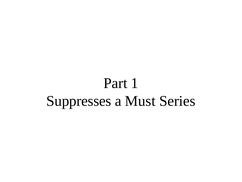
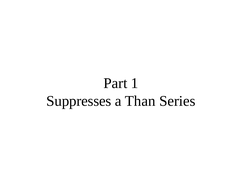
Must: Must -> Than (140, 101)
